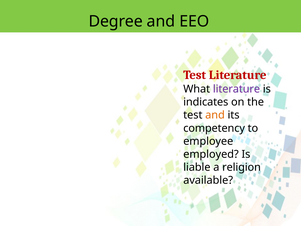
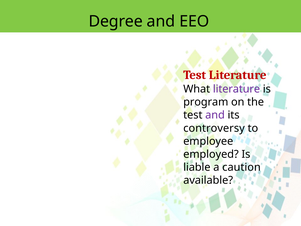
indicates: indicates -> program (206, 102)
and colour: orange -> purple (215, 115)
competency: competency -> controversy (214, 128)
religion: religion -> caution (241, 167)
